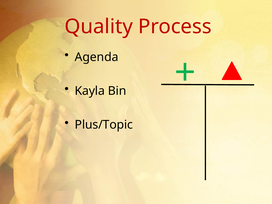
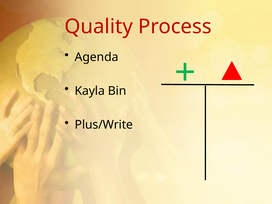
Plus/Topic: Plus/Topic -> Plus/Write (104, 125)
